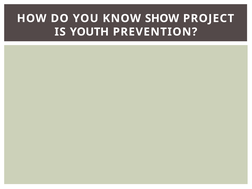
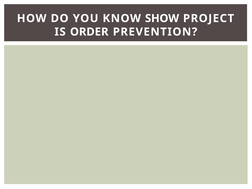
YOUTH: YOUTH -> ORDER (89, 32)
